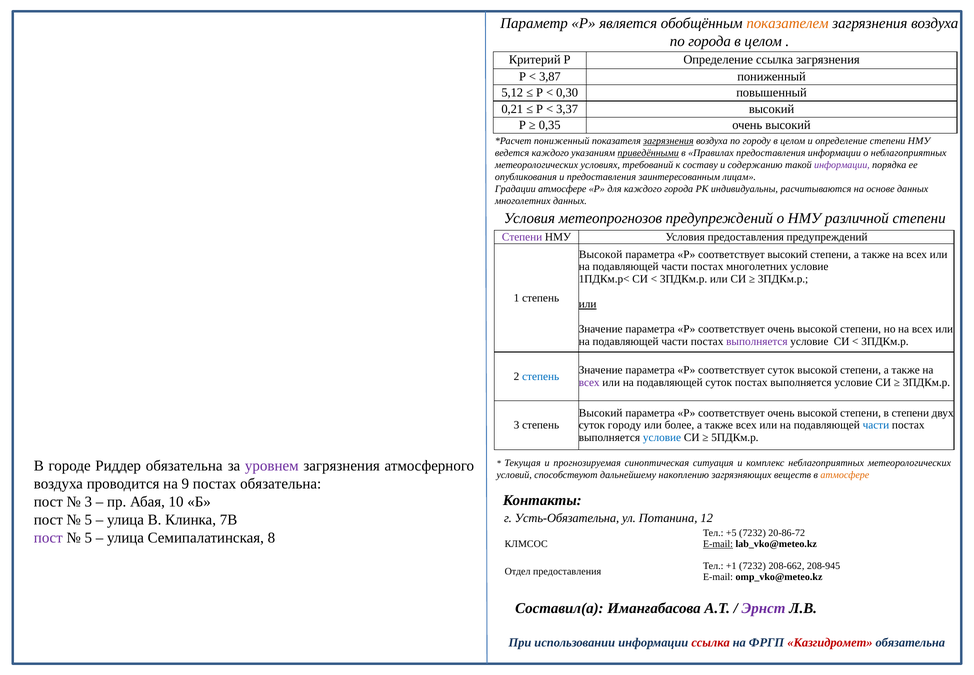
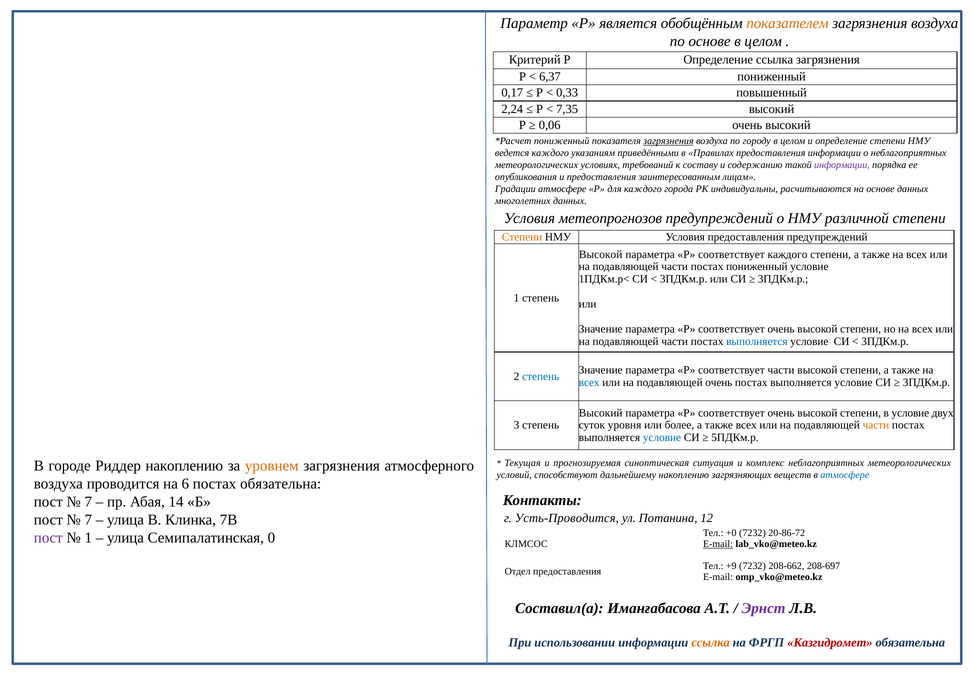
по города: города -> основе (710, 41)
3,87: 3,87 -> 6,37 (550, 77)
5,12: 5,12 -> 0,17 (512, 93)
0,30: 0,30 -> 0,33 (567, 93)
0,21: 0,21 -> 2,24 (512, 109)
3,37: 3,37 -> 7,35 (567, 109)
0,35: 0,35 -> 0,06 (550, 125)
приведёнными underline: present -> none (648, 153)
Степени colour: purple -> orange (522, 237)
соответствует высокий: высокий -> каждого (788, 254)
постах многолетних: многолетних -> пониженный (757, 267)
или underline: present -> none (588, 304)
выполняется colour: purple -> blue (757, 341)
соответствует суток: суток -> части (781, 370)
всех colour: purple -> blue (589, 382)
подавляющей суток: суток -> очень (719, 382)
в степени: степени -> условие (910, 412)
суток городу: городу -> уровня (625, 425)
части colour: blue -> orange (876, 425)
Риддер обязательна: обязательна -> накоплению (184, 465)
уровнем colour: purple -> orange (272, 465)
атмосфере colour: orange -> blue (845, 474)
9: 9 -> 6 (185, 483)
3: 3 -> 7 (88, 501)
10: 10 -> 14 (176, 501)
Усть-Обязательна: Усть-Обязательна -> Усть-Проводится (567, 518)
5: 5 -> 7 (88, 519)
+5: +5 -> +0 (731, 532)
5: 5 -> 1 (88, 537)
8: 8 -> 0 (271, 537)
+1: +1 -> +9 (731, 565)
208-945: 208-945 -> 208-697 (824, 565)
ссылка colour: red -> orange (711, 642)
